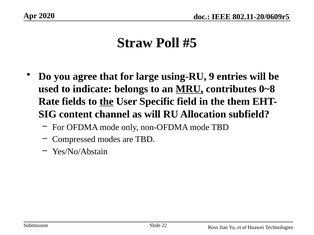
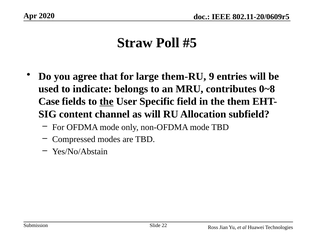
using-RU: using-RU -> them-RU (184, 77)
MRU underline: present -> none (189, 89)
Rate: Rate -> Case (49, 102)
